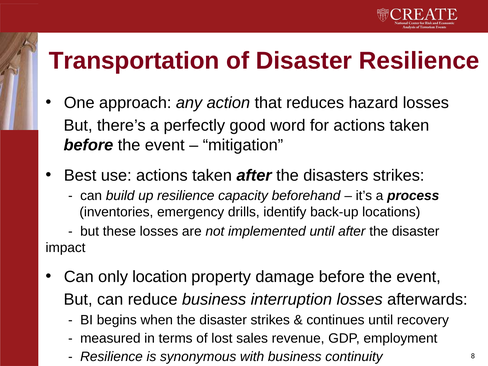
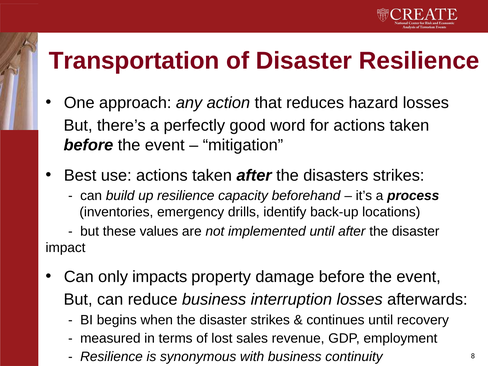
these losses: losses -> values (159, 231)
location: location -> impacts (160, 277)
